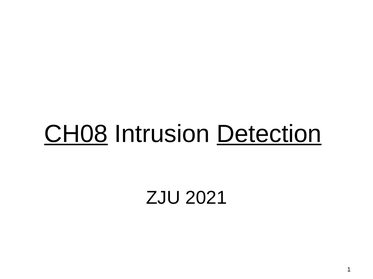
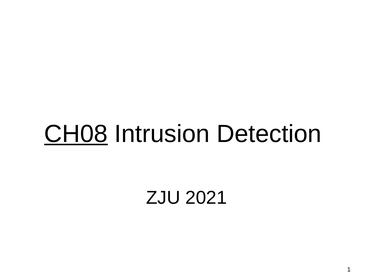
Detection underline: present -> none (269, 134)
